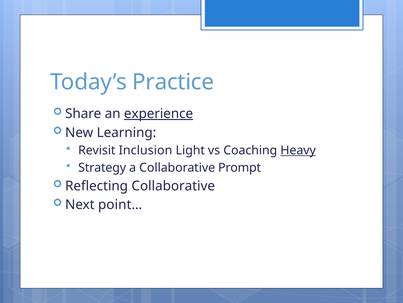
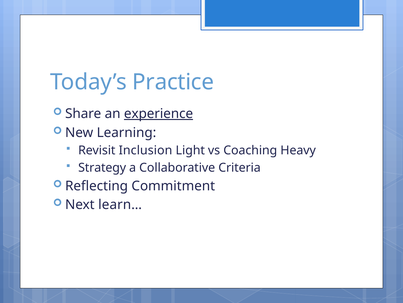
Heavy underline: present -> none (298, 150)
Prompt: Prompt -> Criteria (240, 167)
Reflecting Collaborative: Collaborative -> Commitment (173, 185)
point…: point… -> learn… (120, 204)
